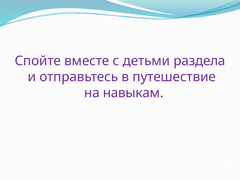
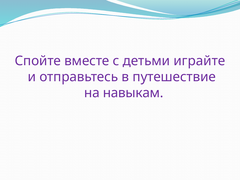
раздела: раздела -> играйте (199, 61)
